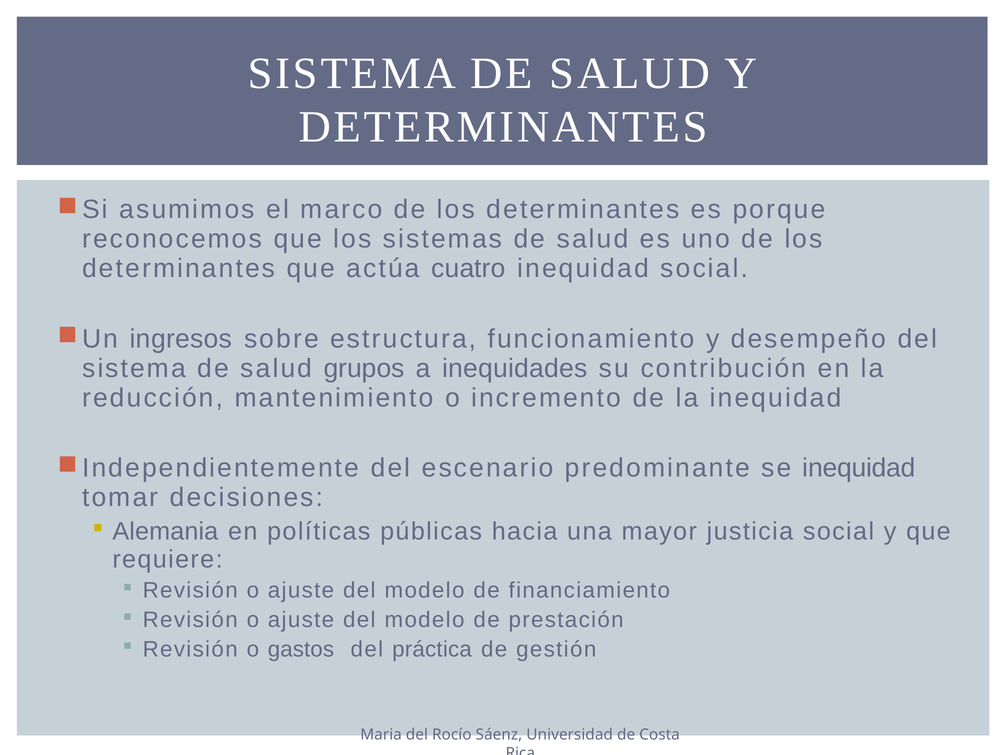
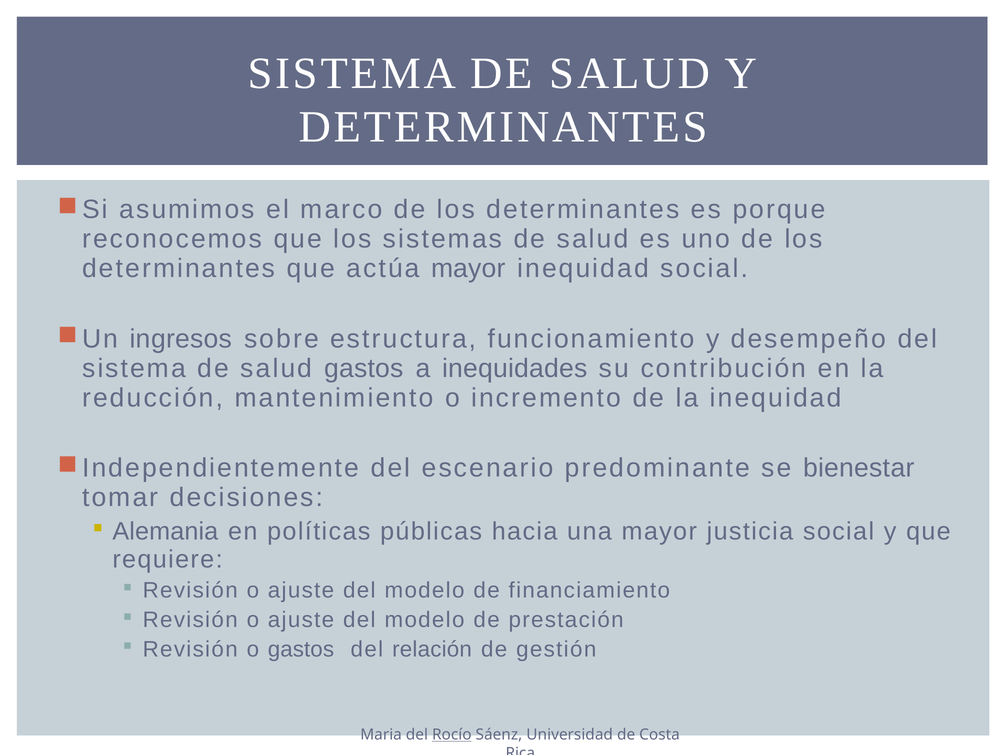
actúa cuatro: cuatro -> mayor (468, 269)
salud grupos: grupos -> gastos (364, 368)
se inequidad: inequidad -> bienestar (859, 468)
práctica: práctica -> relación (432, 649)
Rocío underline: none -> present (452, 735)
